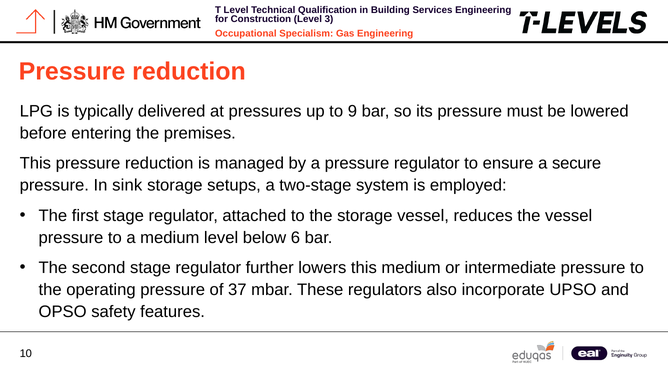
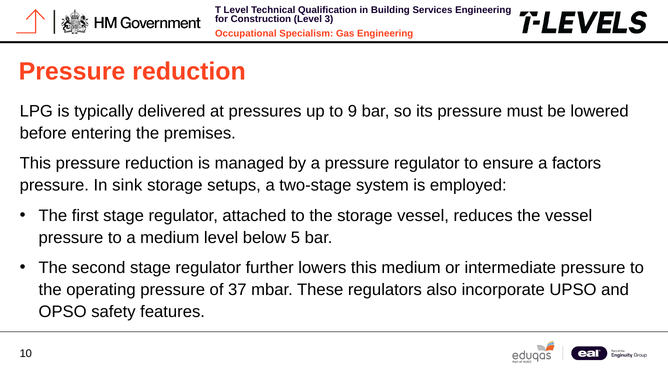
secure: secure -> factors (577, 164)
6: 6 -> 5 (295, 238)
